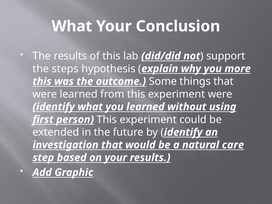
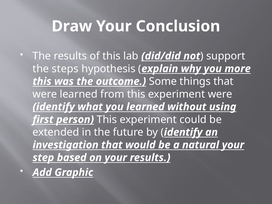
What: What -> Draw (72, 26)
natural care: care -> your (233, 145)
